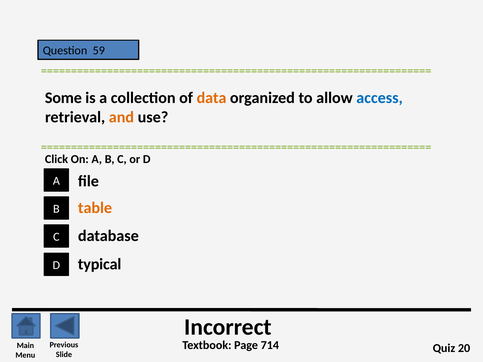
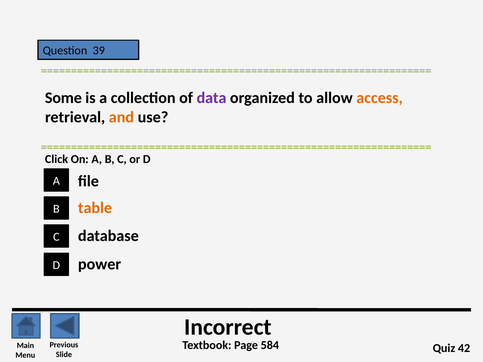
59: 59 -> 39 (99, 51)
data colour: orange -> purple (212, 98)
access colour: blue -> orange (380, 98)
typical: typical -> power (100, 264)
714: 714 -> 584 (270, 345)
20: 20 -> 42 (464, 349)
